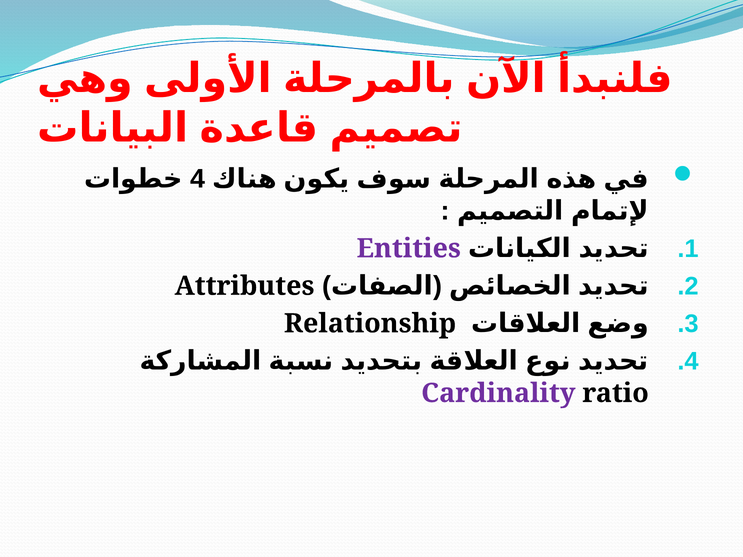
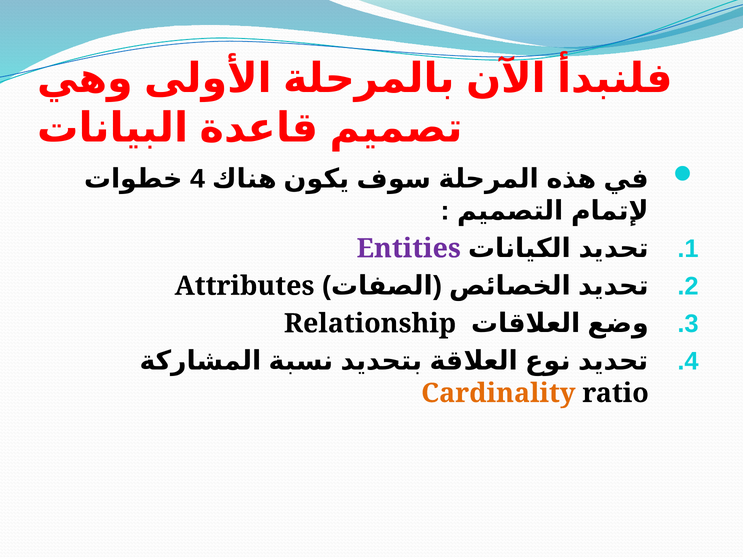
Cardinality colour: purple -> orange (498, 393)
